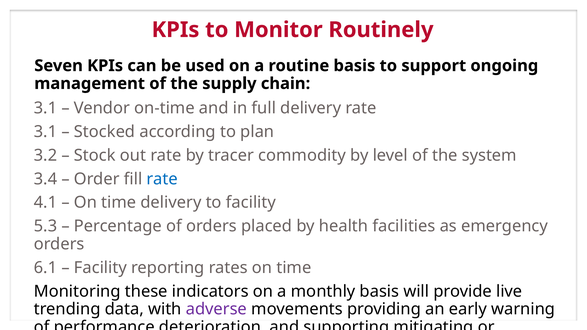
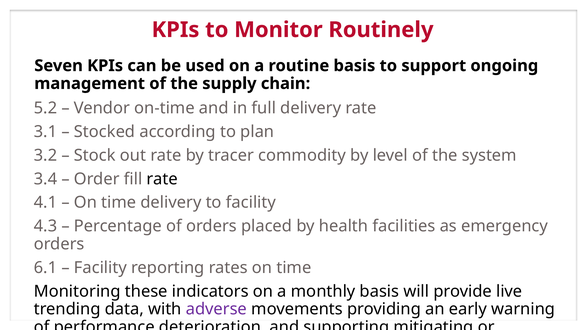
3.1: 3.1 -> 5.2 (45, 108)
rate colour: blue -> black (162, 179)
5.3: 5.3 -> 4.3 (45, 226)
